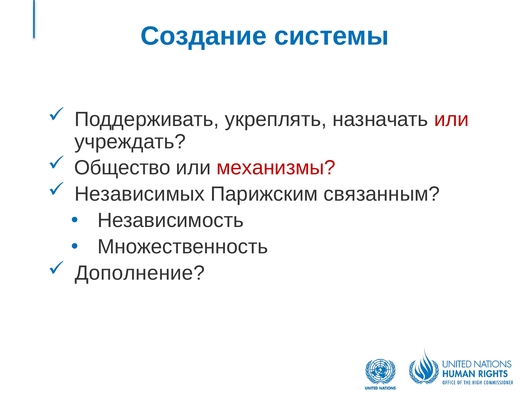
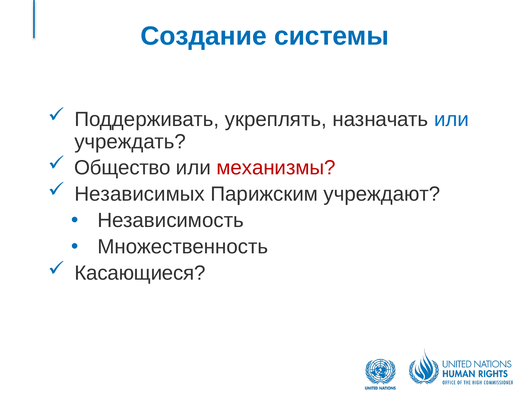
или colour: red -> blue (451, 119)
связанным: связанным -> учреждают (382, 194)
Дополнение: Дополнение -> Касающиеся (140, 273)
